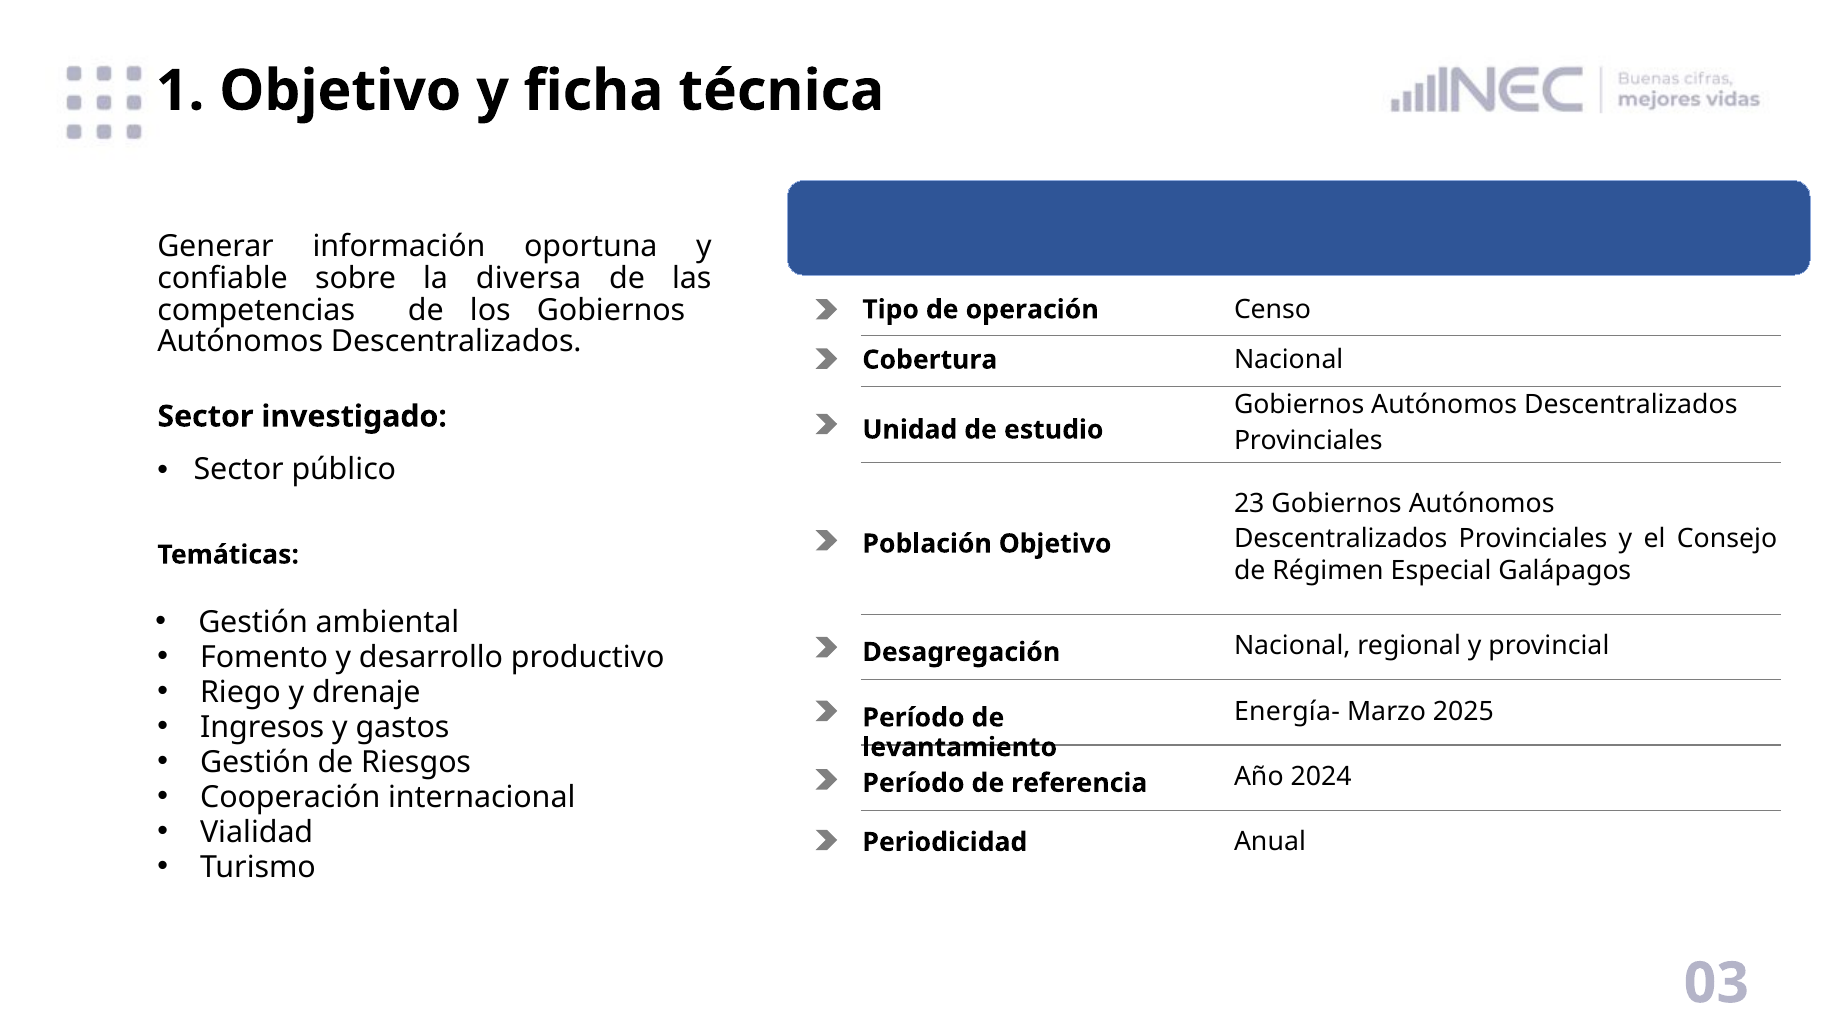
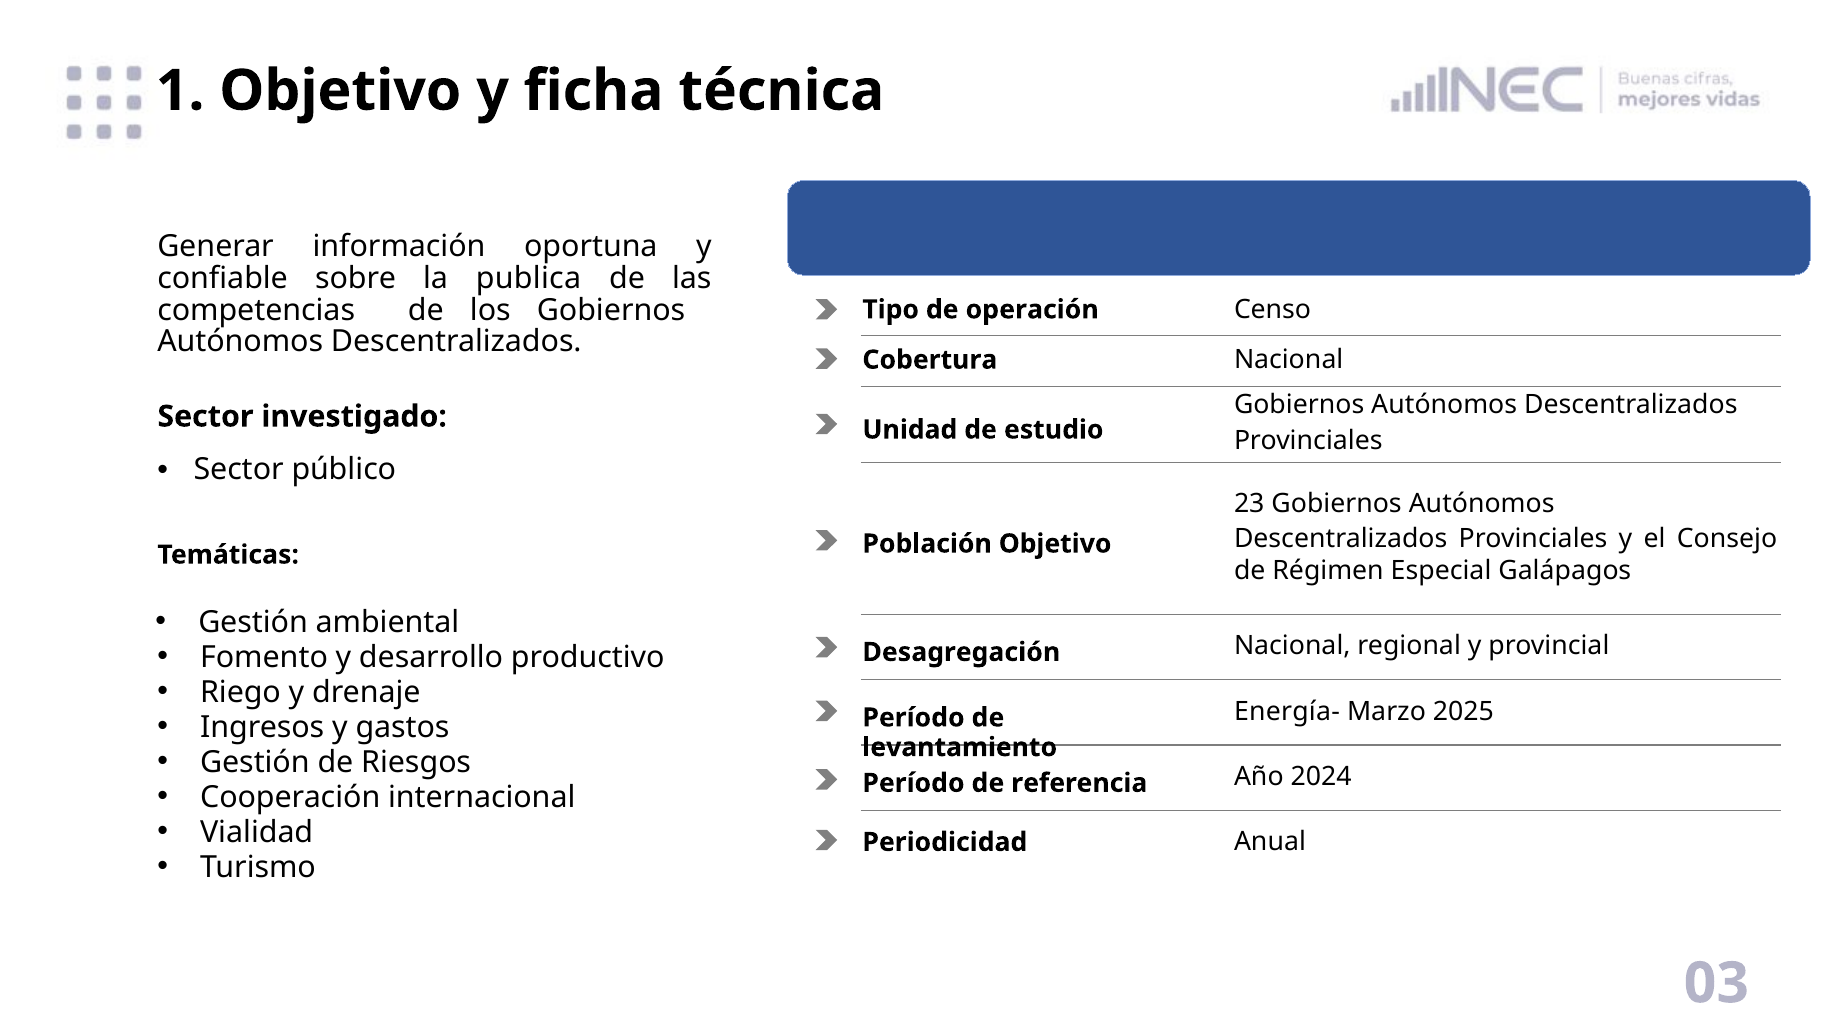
diversa: diversa -> publica (528, 278)
